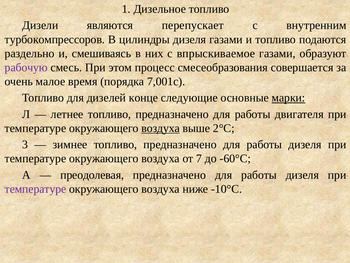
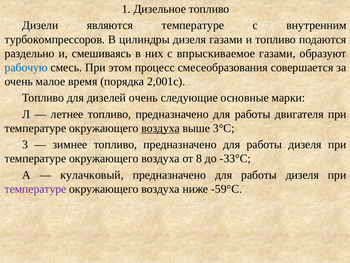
являются перепускает: перепускает -> температуре (193, 25)
рабочую colour: purple -> blue (26, 67)
7,001с: 7,001с -> 2,001с (166, 81)
дизелей конце: конце -> очень (143, 98)
марки underline: present -> none (288, 98)
2°С: 2°С -> 3°С (224, 128)
7: 7 -> 8 (199, 158)
-60°С: -60°С -> -33°С (235, 158)
преодолевая: преодолевая -> кулачковый (92, 175)
-10°С: -10°С -> -59°С (226, 189)
